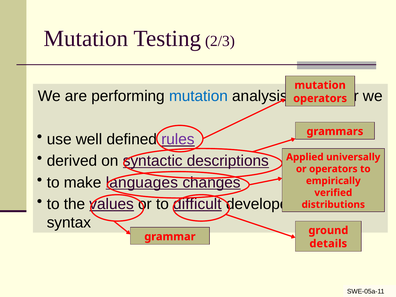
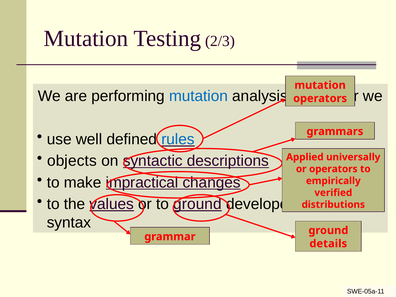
rules colour: purple -> blue (178, 139)
derived: derived -> objects (72, 161)
languages: languages -> impractical (142, 182)
to difficult: difficult -> ground (197, 204)
